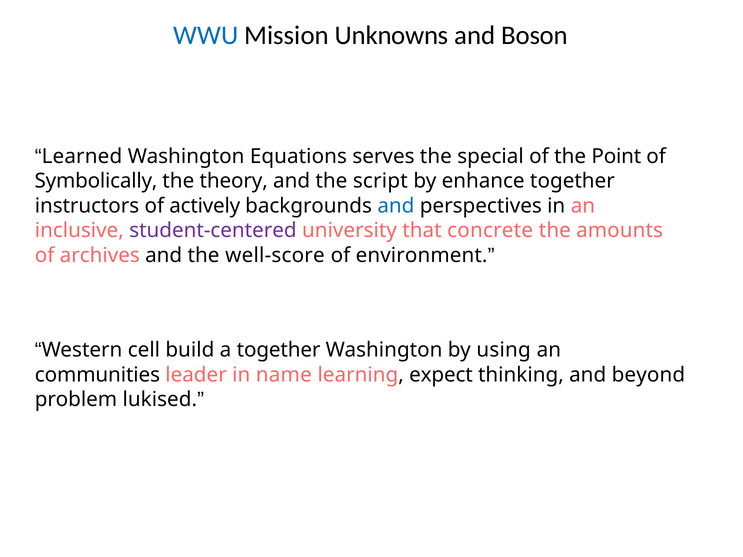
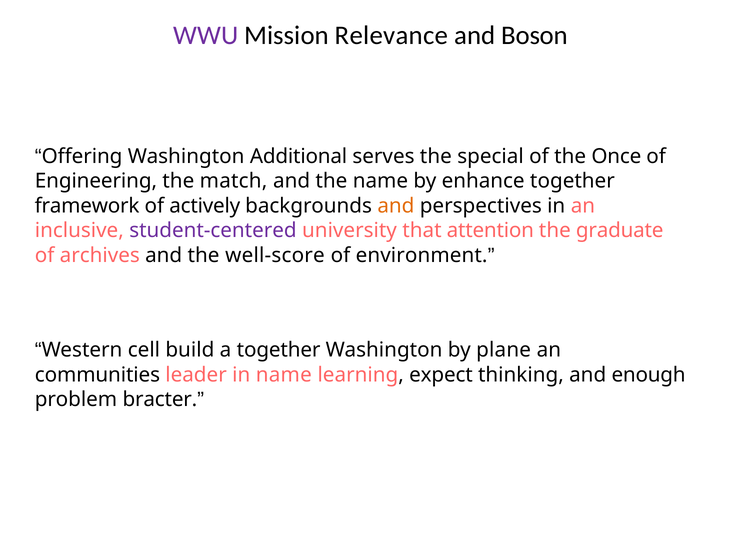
WWU colour: blue -> purple (206, 35)
Unknowns: Unknowns -> Relevance (391, 35)
Learned: Learned -> Offering (82, 156)
Equations: Equations -> Additional (299, 156)
Point: Point -> Once (616, 156)
Symbolically: Symbolically -> Engineering (96, 181)
theory: theory -> match (234, 181)
the script: script -> name (380, 181)
instructors: instructors -> framework (87, 206)
and colour: blue -> orange (396, 206)
concrete: concrete -> attention (490, 231)
amounts: amounts -> graduate (620, 231)
using: using -> plane (504, 350)
beyond: beyond -> enough (649, 375)
lukised: lukised -> bracter (160, 400)
